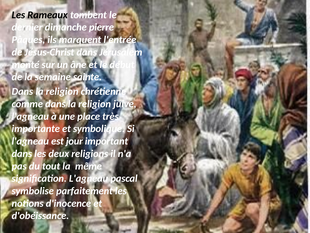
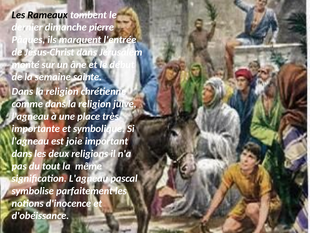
jour: jour -> joie (74, 141)
